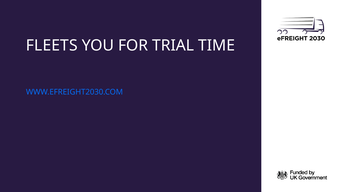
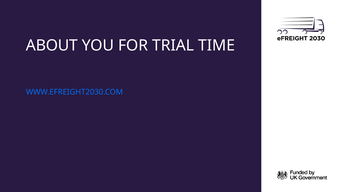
FLEETS: FLEETS -> ABOUT (52, 45)
